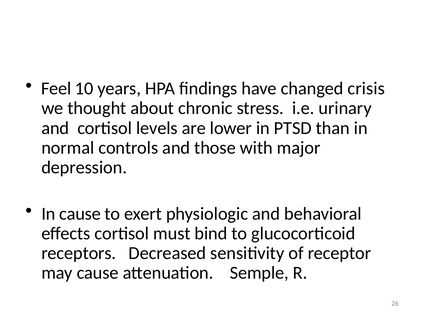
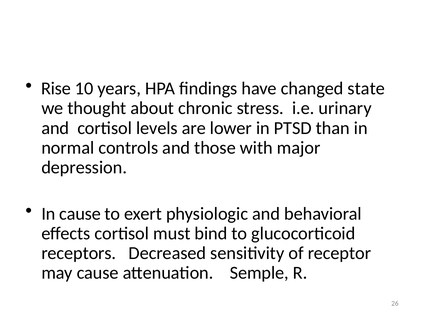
Feel: Feel -> Rise (56, 89)
crisis: crisis -> state (366, 89)
